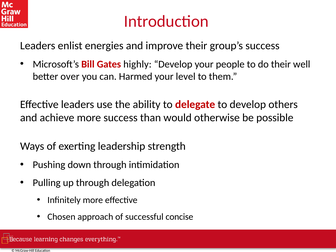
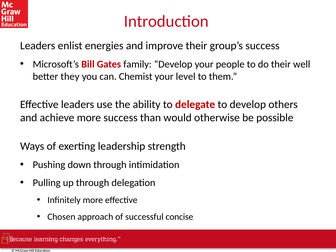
highly: highly -> family (137, 64)
over: over -> they (70, 76)
Harmed: Harmed -> Chemist (136, 76)
